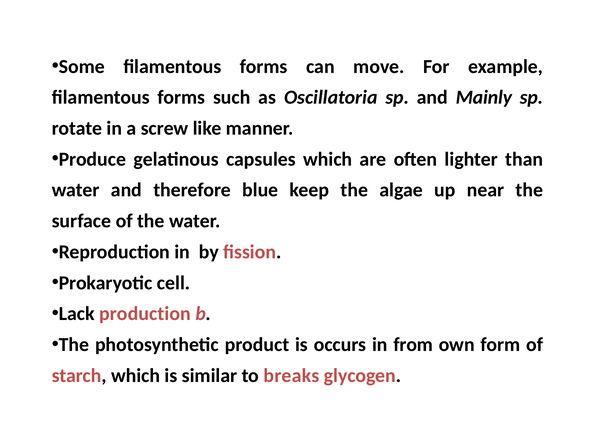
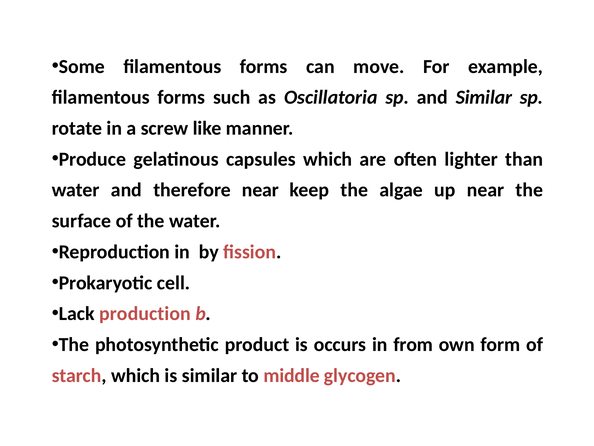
and Mainly: Mainly -> Similar (484, 97)
therefore blue: blue -> near (260, 190)
breaks: breaks -> middle (292, 375)
